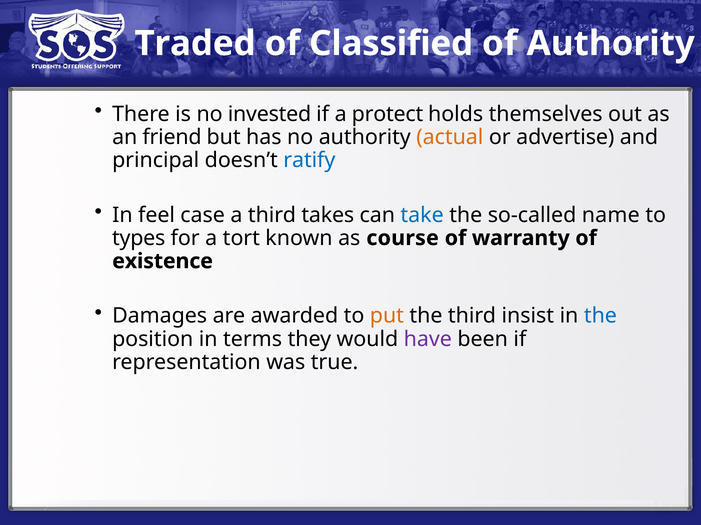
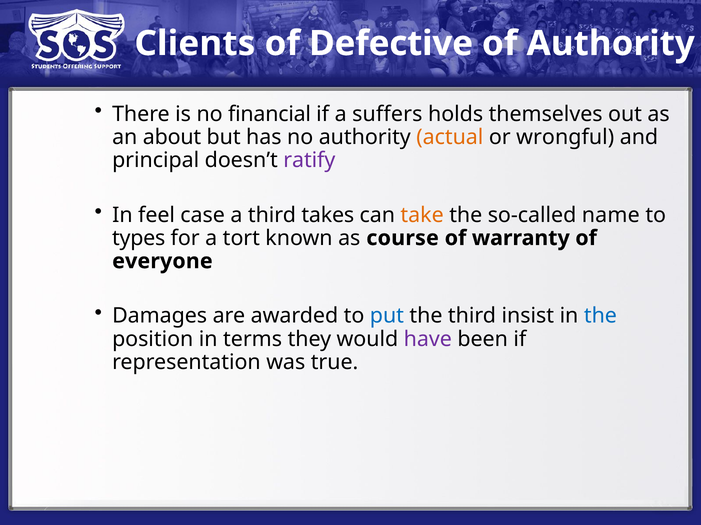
Traded: Traded -> Clients (195, 44)
Classified: Classified -> Defective (391, 44)
invested: invested -> financial (270, 114)
protect: protect -> suffers (387, 114)
friend: friend -> about (172, 137)
advertise: advertise -> wrongful (565, 137)
ratify colour: blue -> purple (309, 160)
take colour: blue -> orange (422, 215)
existence: existence -> everyone (162, 262)
put colour: orange -> blue (387, 316)
